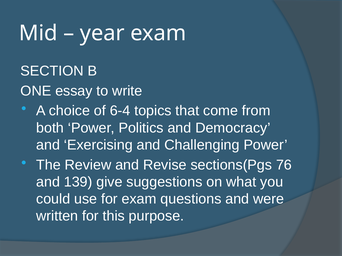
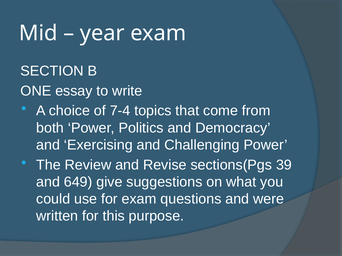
6-4: 6-4 -> 7-4 (120, 111)
76: 76 -> 39 (284, 165)
139: 139 -> 649 (78, 182)
